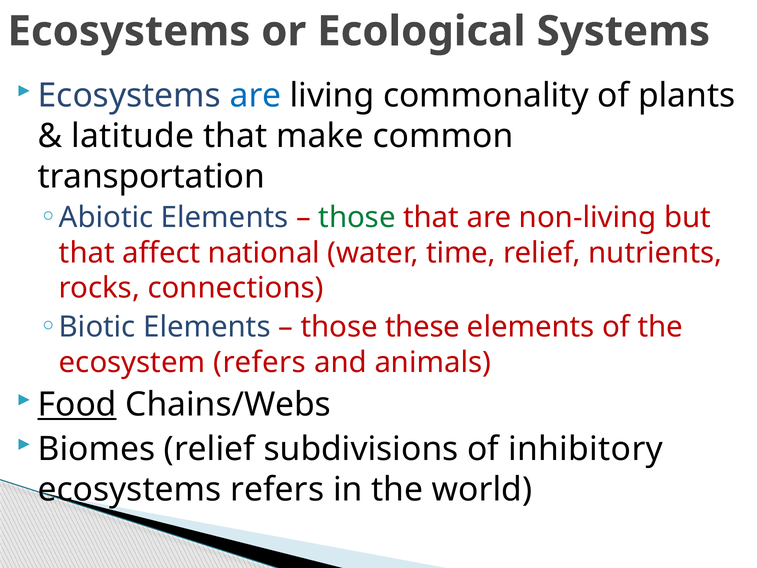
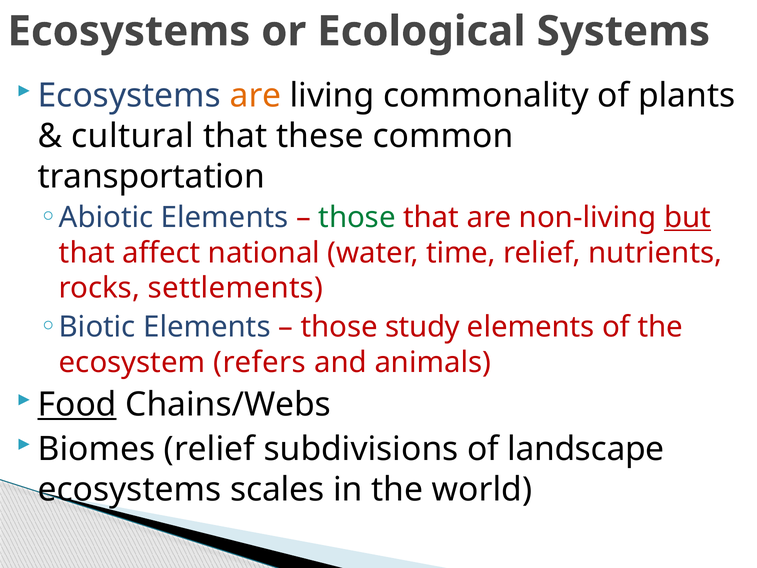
are colour: blue -> orange (256, 96)
latitude: latitude -> cultural (133, 136)
make: make -> these (320, 136)
but underline: none -> present (688, 217)
connections: connections -> settlements (236, 288)
these: these -> study (423, 327)
inhibitory: inhibitory -> landscape (586, 449)
ecosystems refers: refers -> scales (277, 489)
